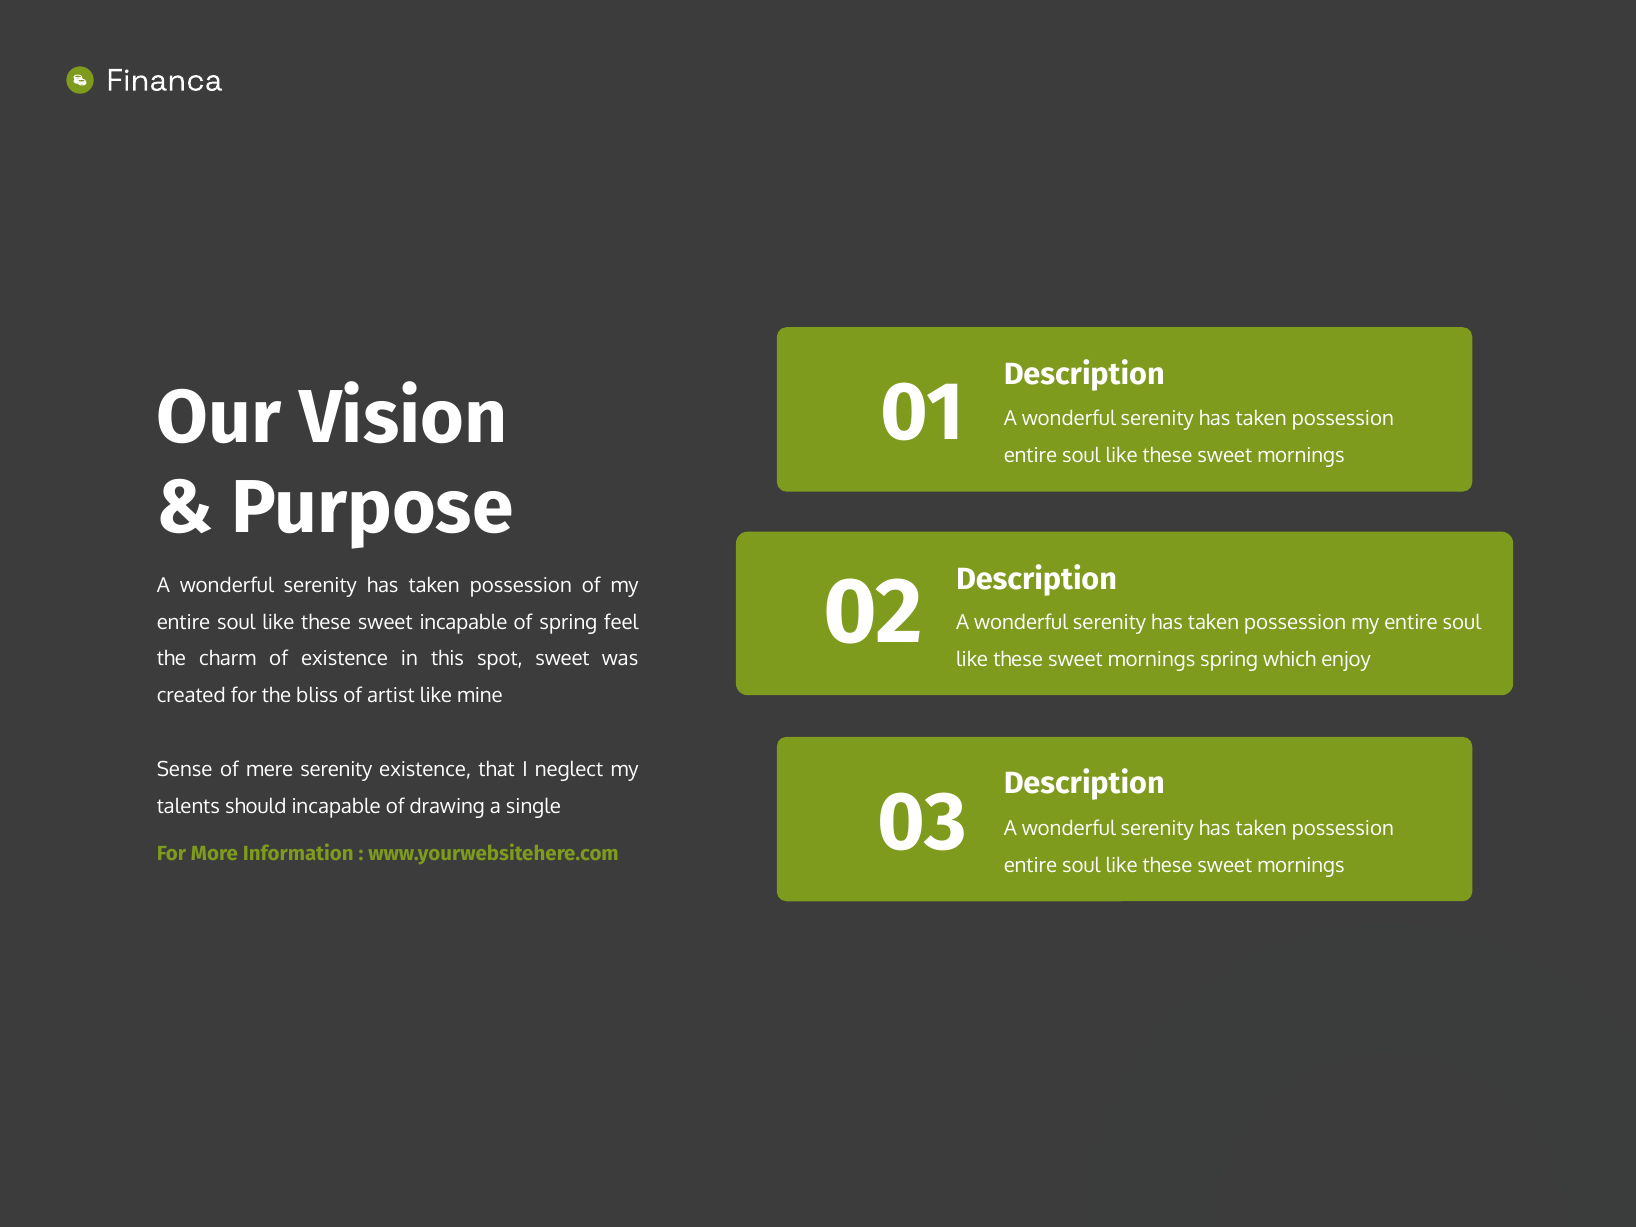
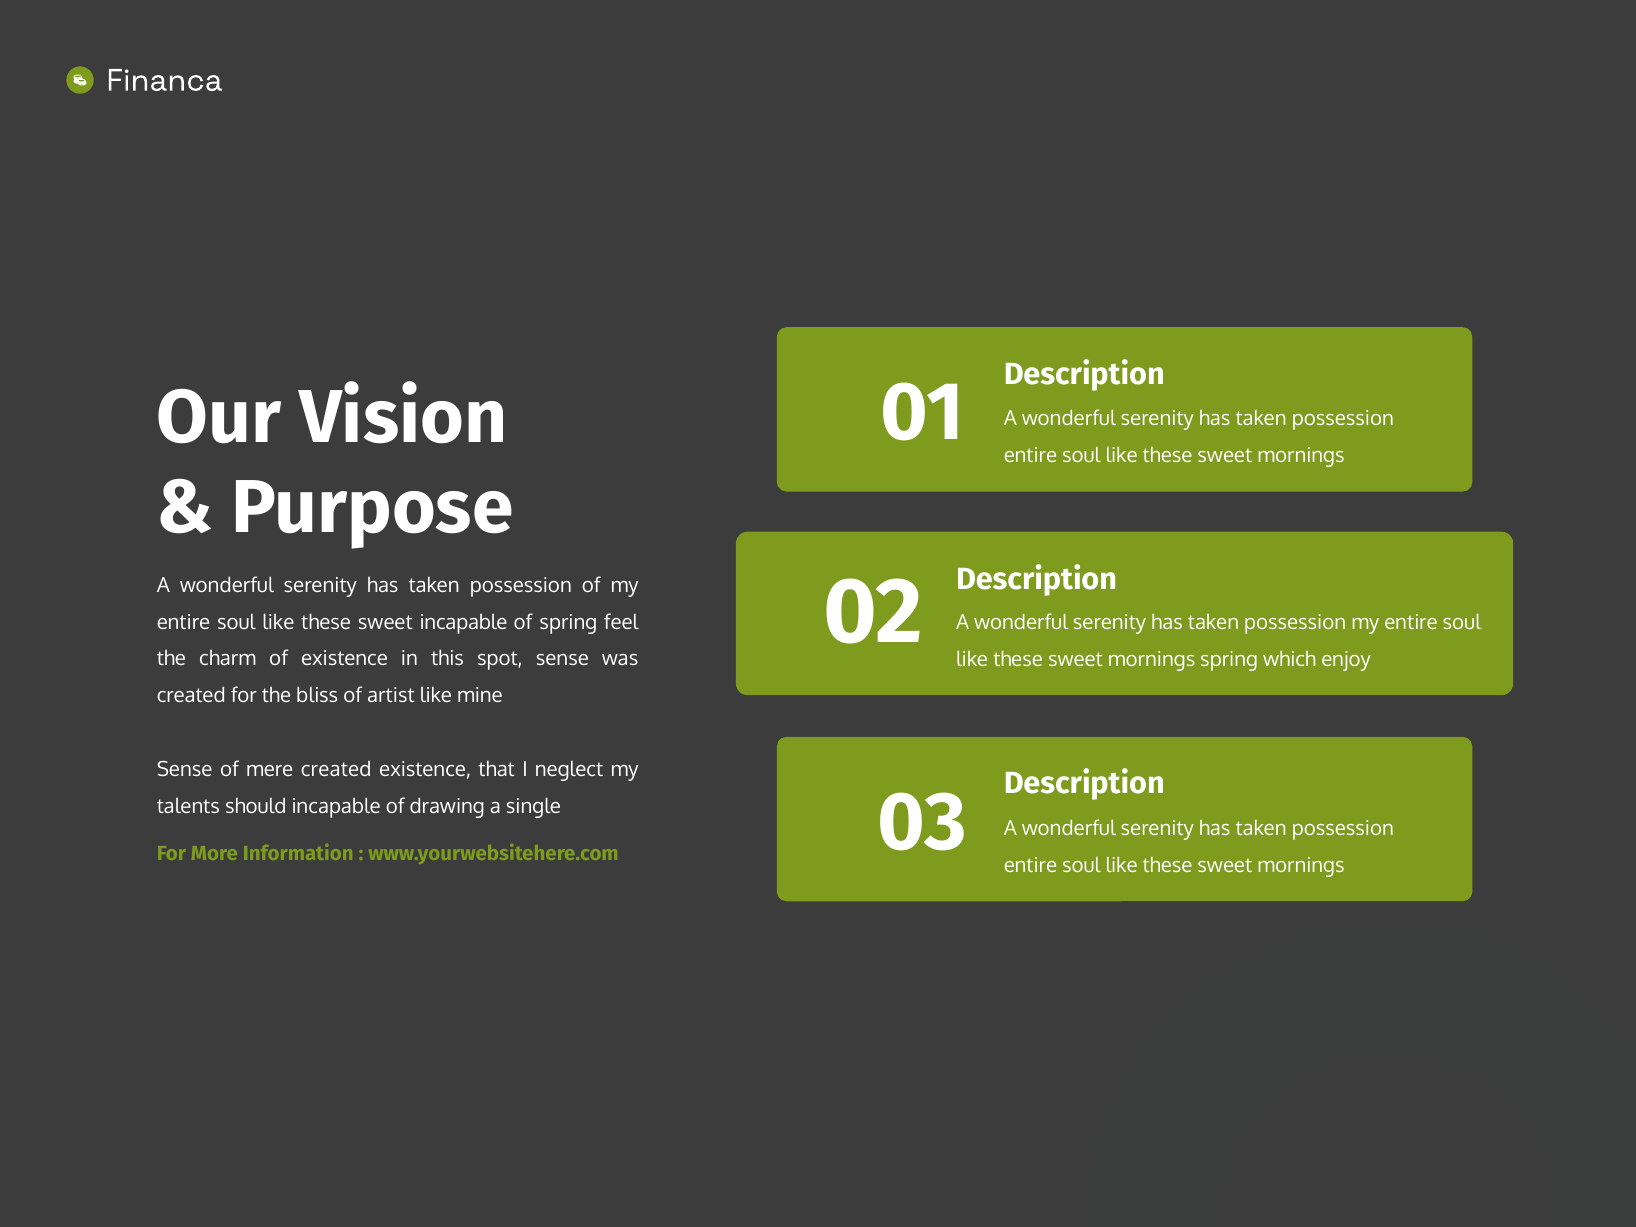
spot sweet: sweet -> sense (562, 659)
mere serenity: serenity -> created (336, 770)
